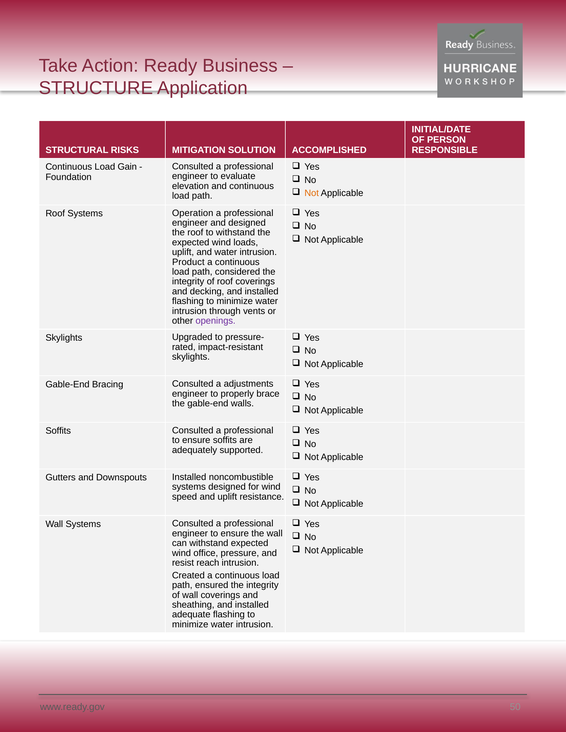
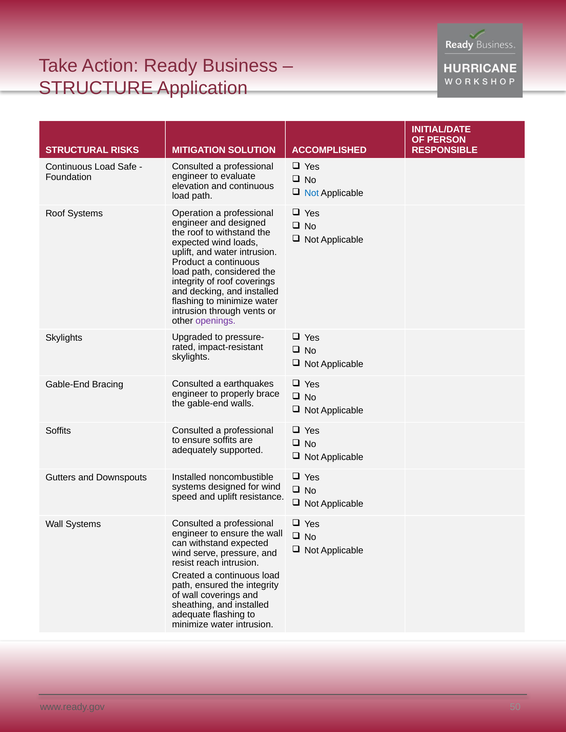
Gain: Gain -> Safe (127, 167)
Not colour: orange -> blue (312, 193)
adjustments: adjustments -> earthquakes (249, 384)
office: office -> serve (206, 553)
